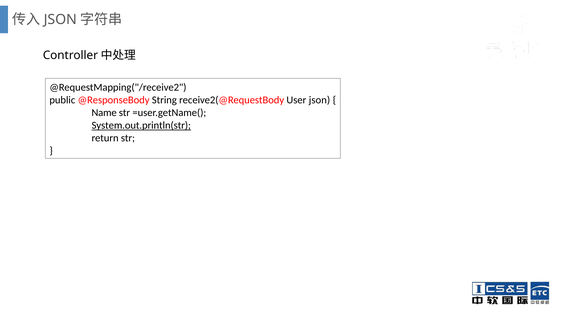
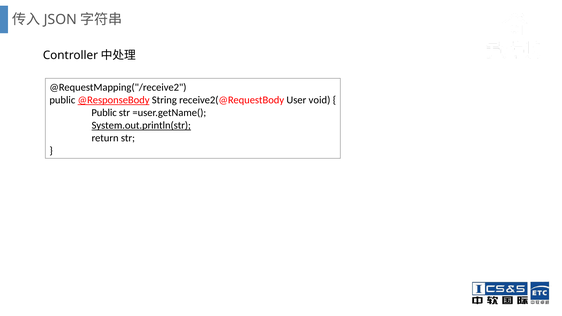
@ResponseBody underline: none -> present (114, 100)
User json: json -> void (320, 100)
Name: Name -> Public (104, 113)
